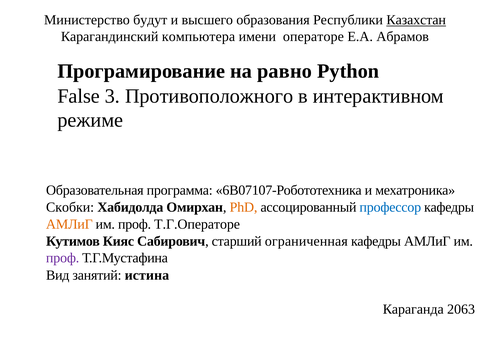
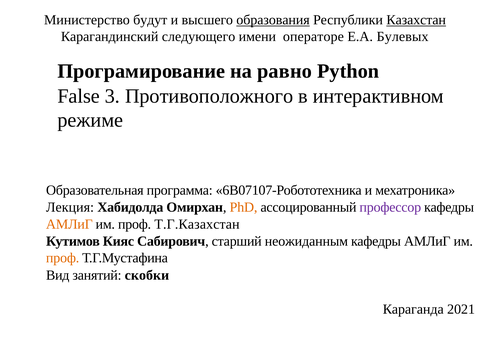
образования underline: none -> present (273, 20)
компьютера: компьютера -> следующего (199, 37)
Абрамов: Абрамов -> Булевых (403, 37)
Скобки: Скобки -> Лекция (70, 207)
профессор colour: blue -> purple (390, 207)
Т.Г.Операторе: Т.Г.Операторе -> Т.Г.Казахстан (197, 224)
ограниченная: ограниченная -> неожиданным (306, 241)
проф colour: purple -> orange (63, 258)
истина: истина -> скобки (147, 275)
2063: 2063 -> 2021 (461, 309)
